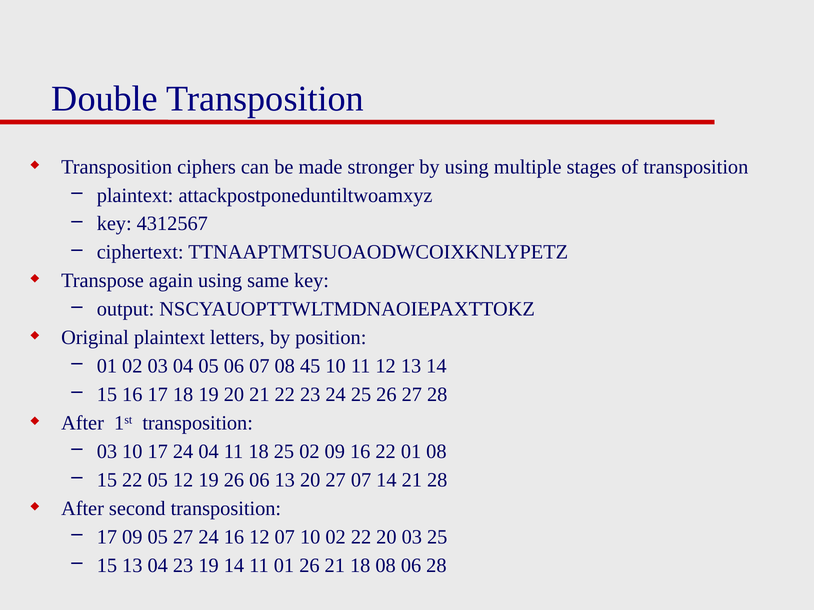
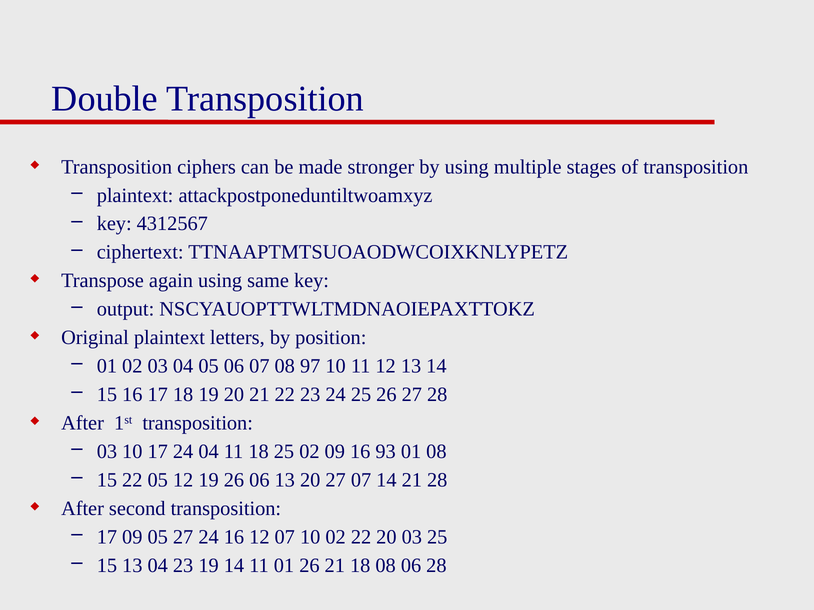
45: 45 -> 97 (310, 366)
16 22: 22 -> 93 (386, 452)
